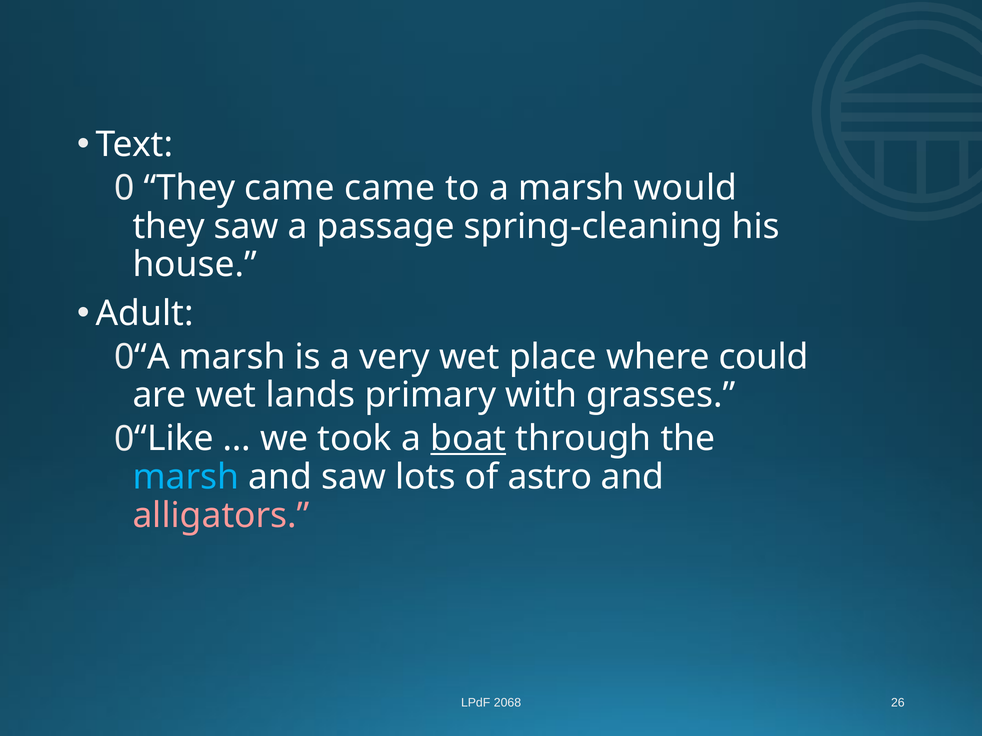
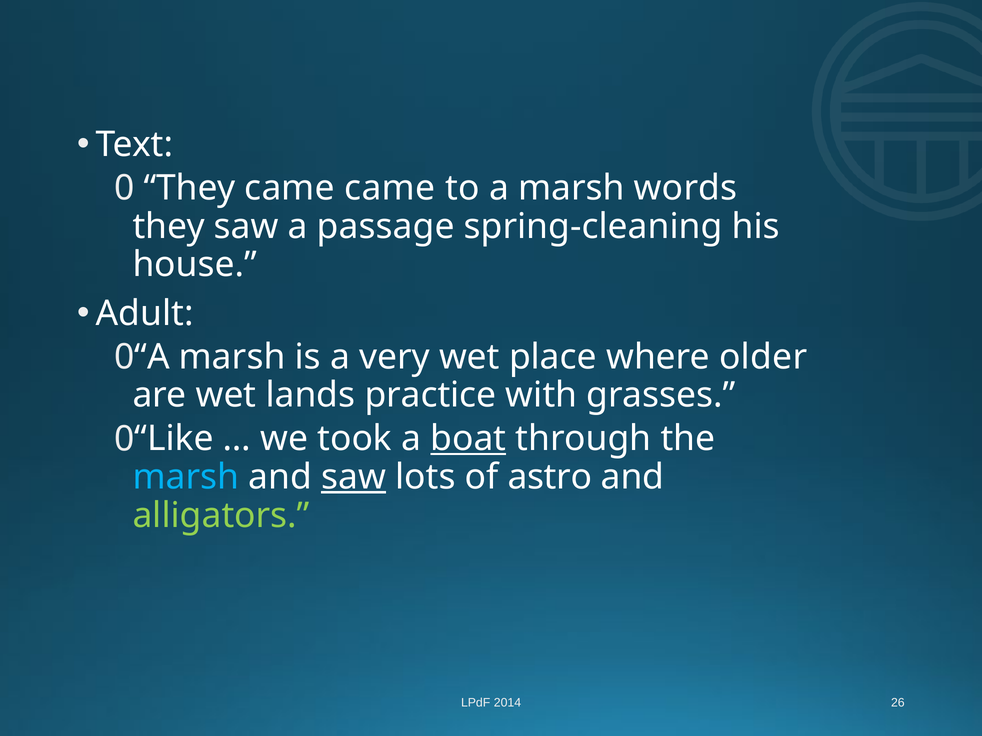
would: would -> words (686, 188)
could: could -> older (763, 357)
primary: primary -> practice (430, 395)
saw underline: none -> present (354, 477)
alligators colour: pink -> light green (221, 516)
2068: 2068 -> 2014 (507, 703)
